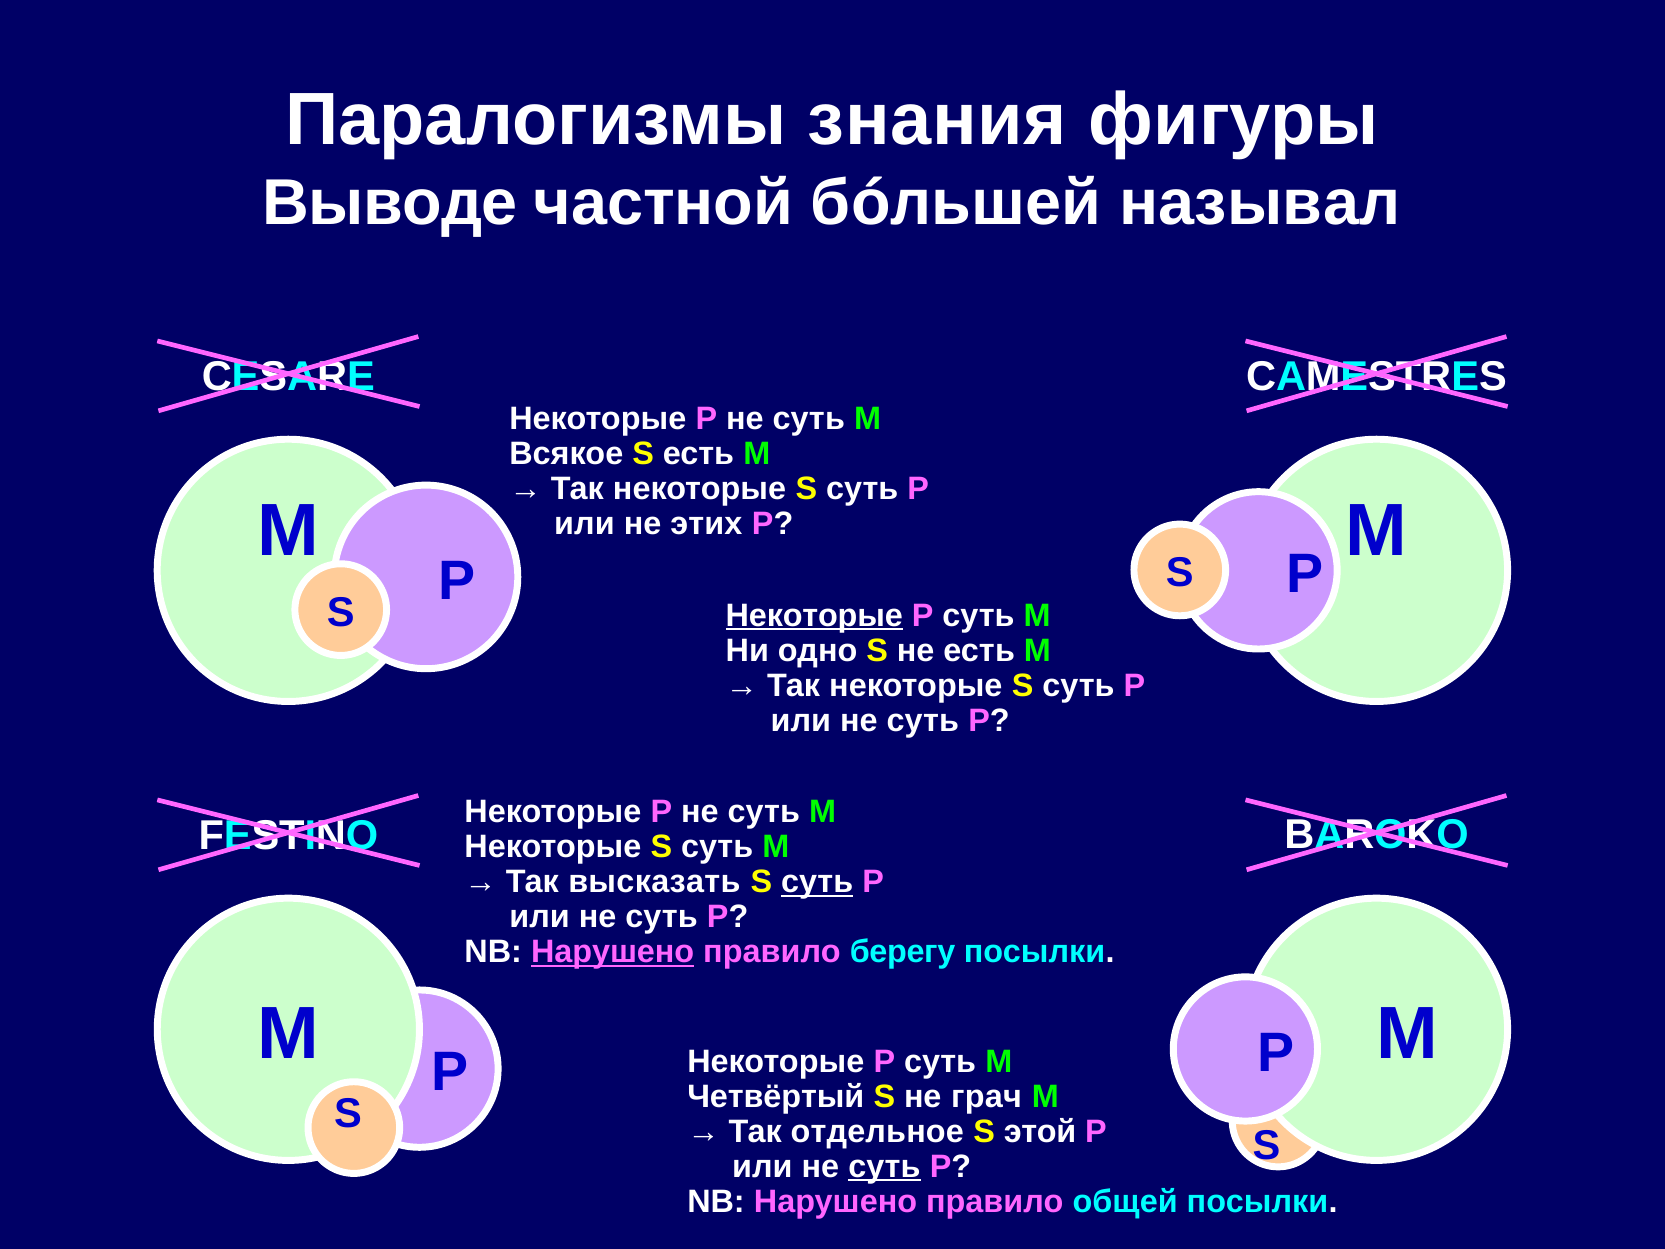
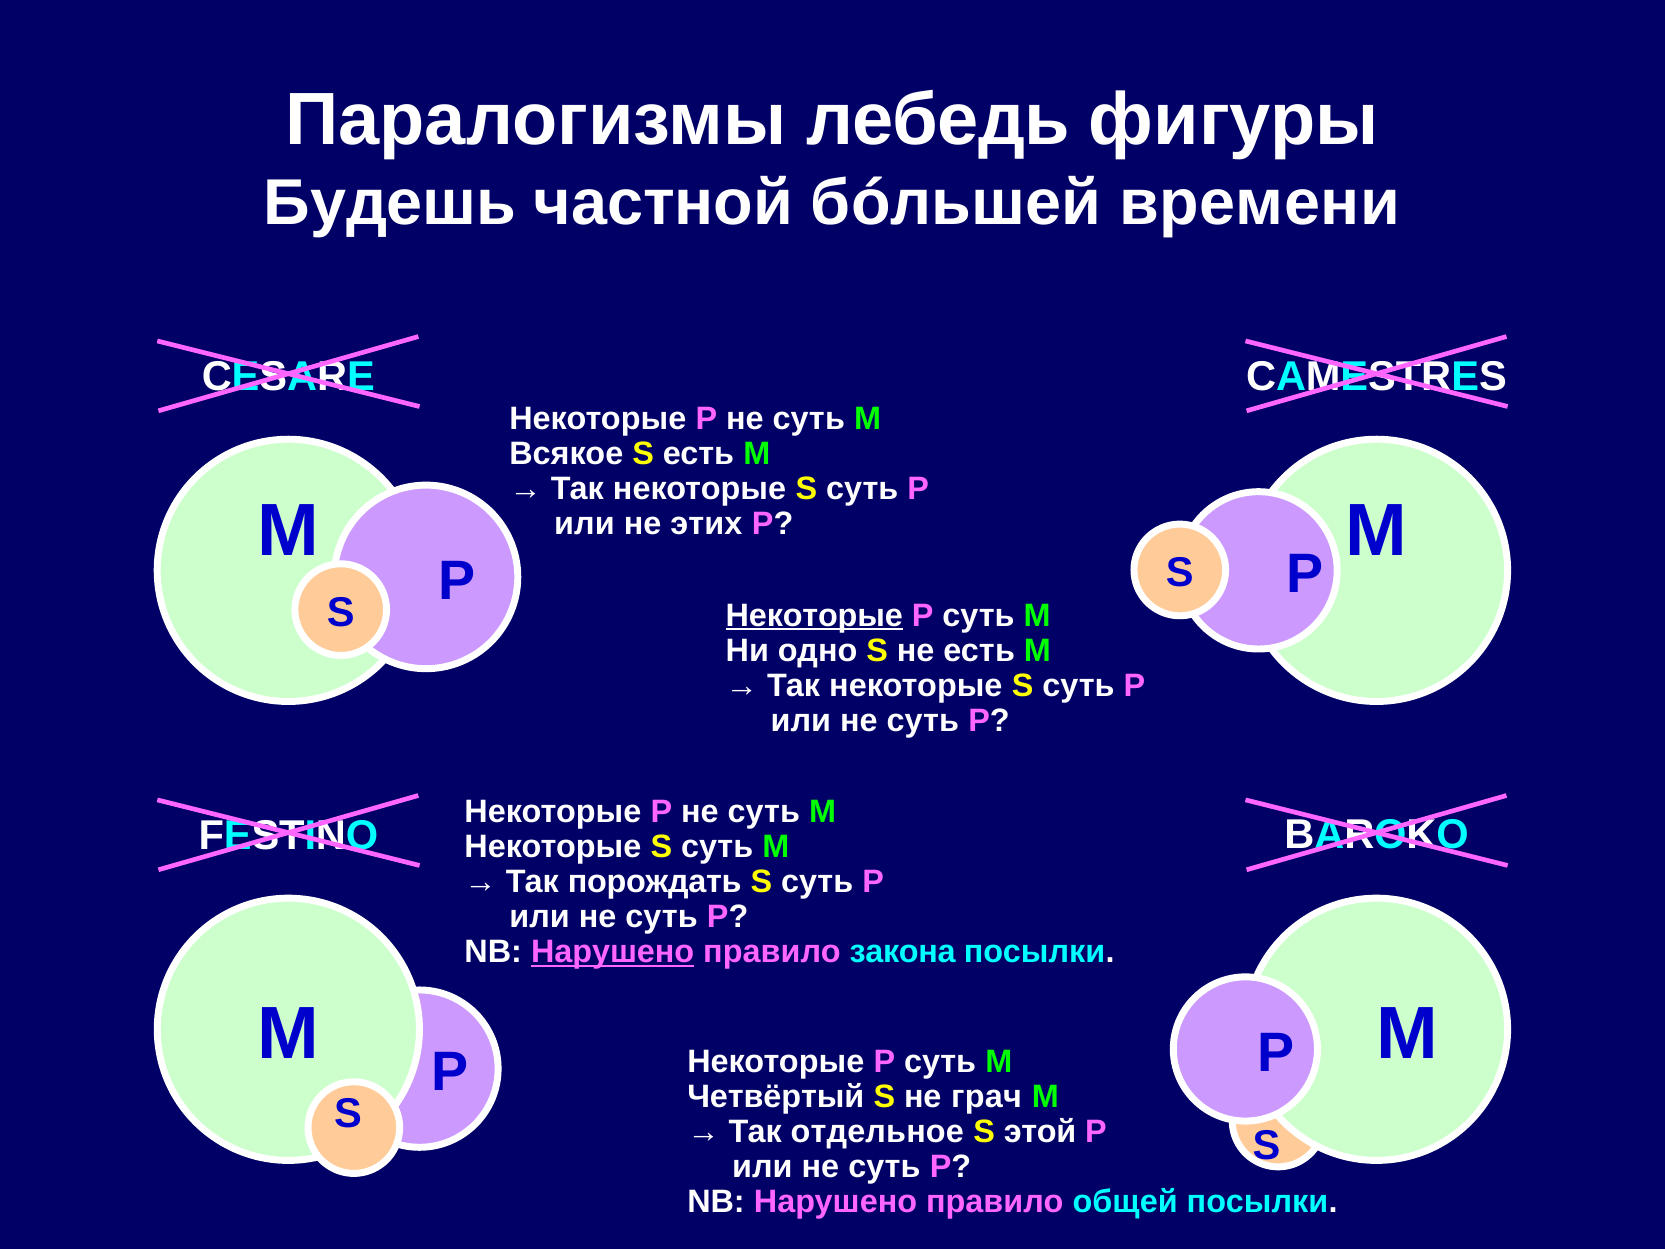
знания: знания -> лебедь (938, 120)
Выводе: Выводе -> Будешь (390, 203)
называл: называл -> времени (1260, 203)
высказать: высказать -> порождать (655, 882)
суть underline: present -> none (817, 882)
берегу: берегу -> закона (903, 952)
суть underline: present -> none (884, 1166)
